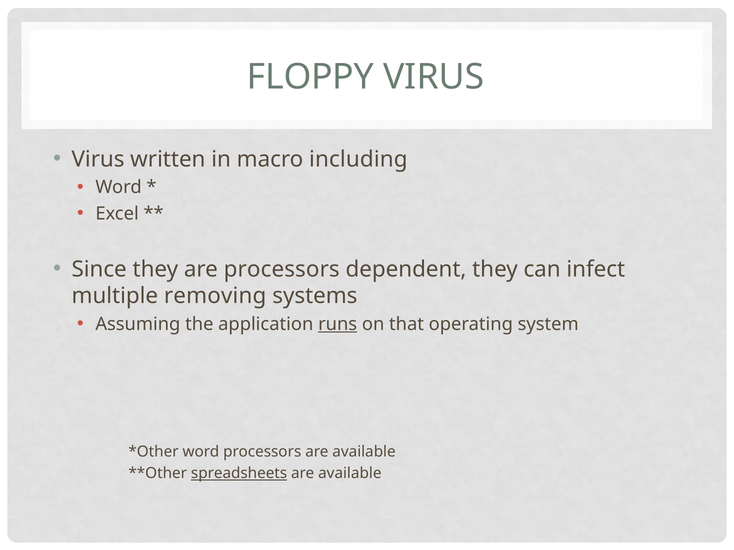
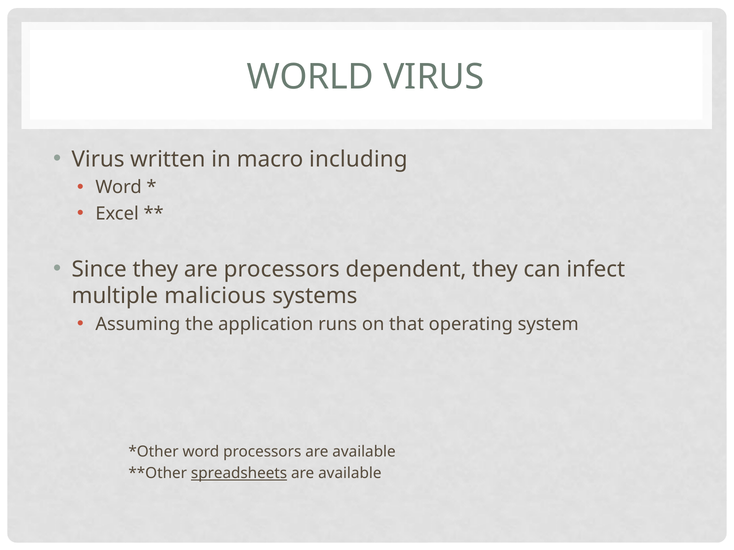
FLOPPY: FLOPPY -> WORLD (310, 77)
removing: removing -> malicious (215, 296)
runs underline: present -> none (338, 325)
